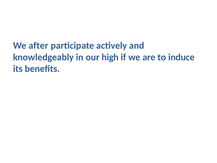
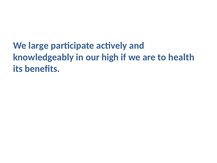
after: after -> large (38, 46)
induce: induce -> health (181, 57)
